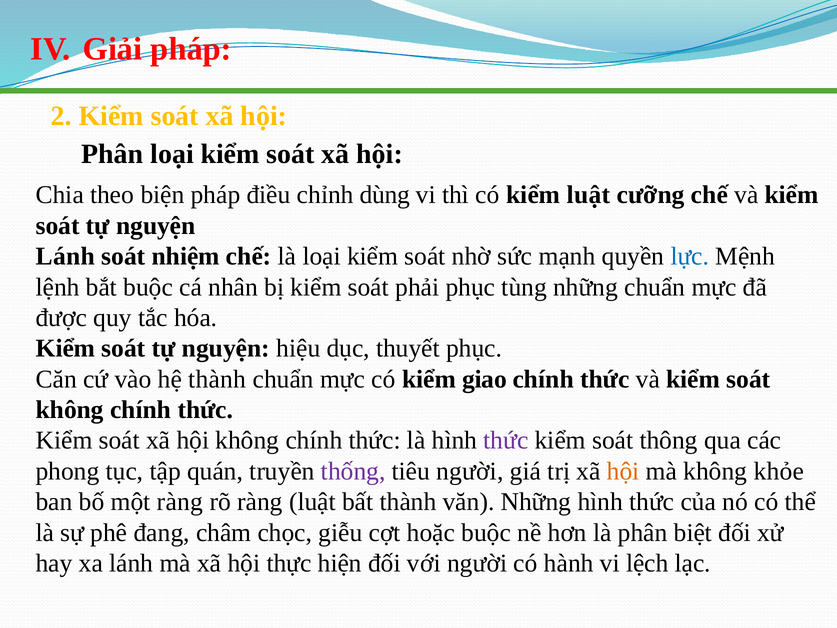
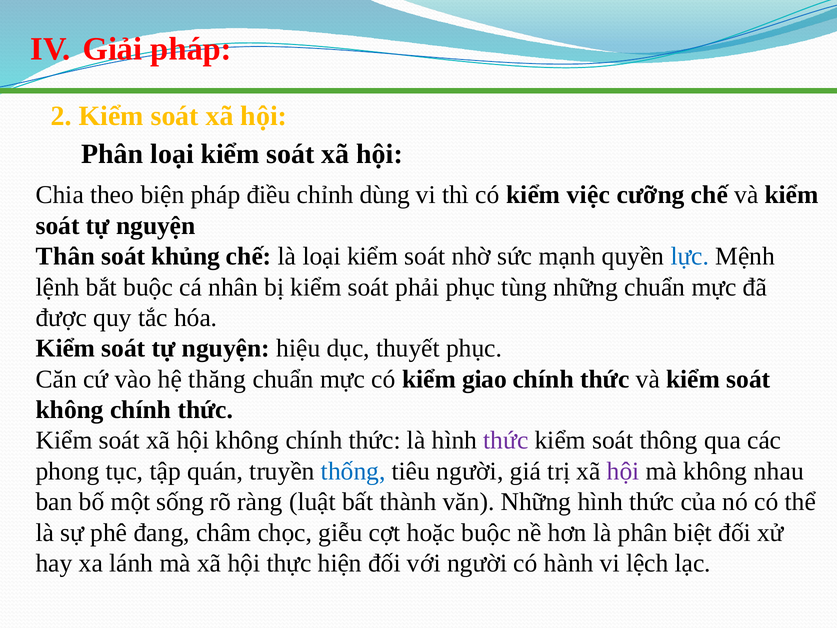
kiểm luật: luật -> việc (588, 195)
Lánh: Lánh -> Thân (65, 256)
nhiệm: nhiệm -> khủng (186, 256)
hệ thành: thành -> thăng (217, 379)
thống colour: purple -> blue (353, 471)
hội colour: orange -> purple (623, 471)
khỏe: khỏe -> nhau (779, 471)
một ràng: ràng -> sống (180, 502)
